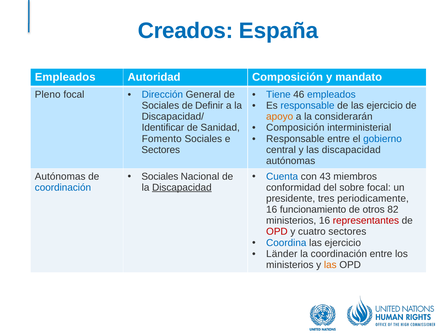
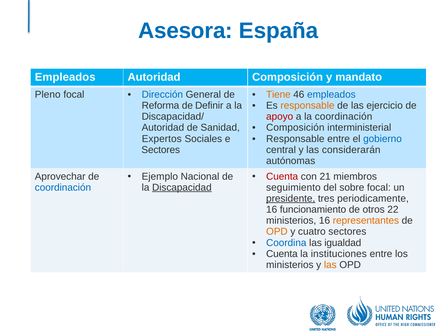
Creados: Creados -> Asesora (185, 31)
Tiene colour: blue -> orange (278, 95)
Sociales: Sociales -> Reforma (160, 106)
responsable colour: blue -> orange (307, 106)
apoyo colour: orange -> red (280, 117)
la considerarán: considerarán -> coordinación (344, 117)
Identificar: Identificar -> Autoridad (163, 128)
Fomento: Fomento -> Expertos (162, 139)
las discapacidad: discapacidad -> considerarán (351, 150)
Sociales: Sociales -> Ejemplo (160, 176)
Cuenta colour: blue -> red (282, 176)
43: 43 -> 21 (325, 176)
Autónomas: Autónomas -> Aprovechar (60, 176)
conformidad: conformidad -> seguimiento (293, 187)
presidente underline: none -> present (291, 199)
82: 82 -> 22 (393, 210)
representantes colour: red -> orange (366, 221)
OPD colour: red -> orange (277, 232)
ejercicio: ejercicio -> igualdad (343, 243)
Länder: Länder -> Cuenta (282, 254)
la coordinación: coordinación -> instituciones (339, 254)
